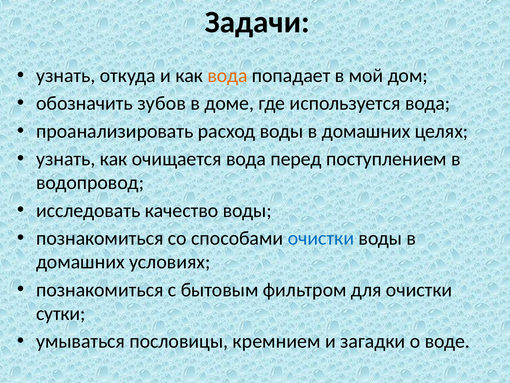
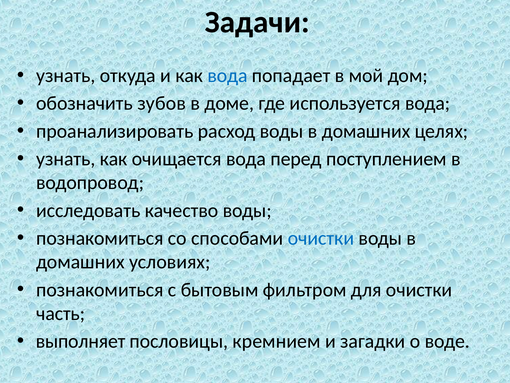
вода colour: orange -> blue (228, 76)
сутки: сутки -> часть (61, 313)
умываться: умываться -> выполняет (81, 341)
